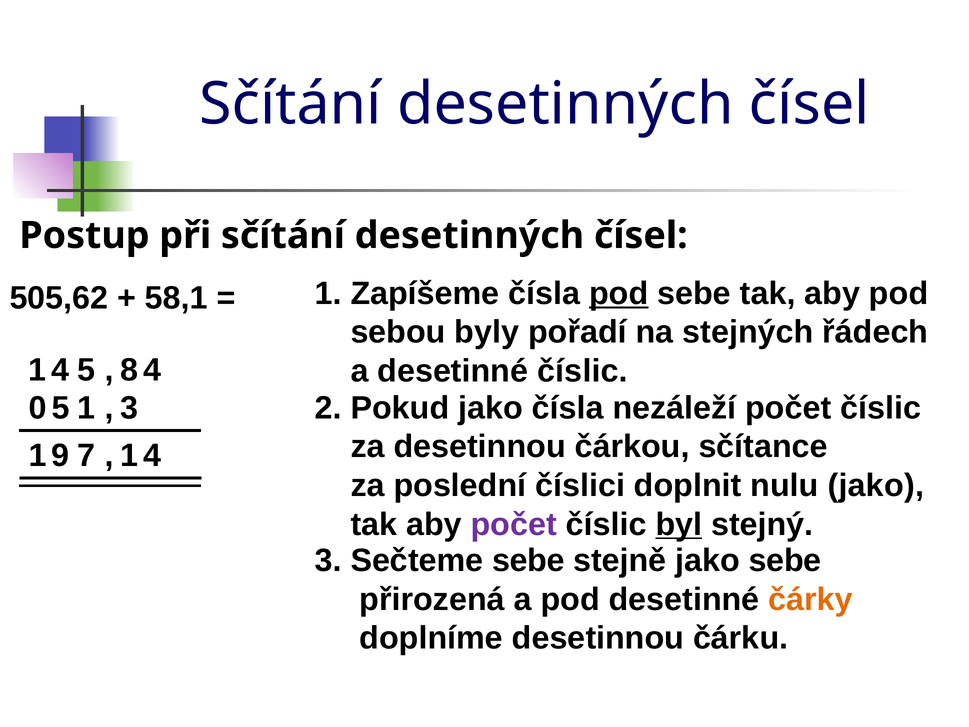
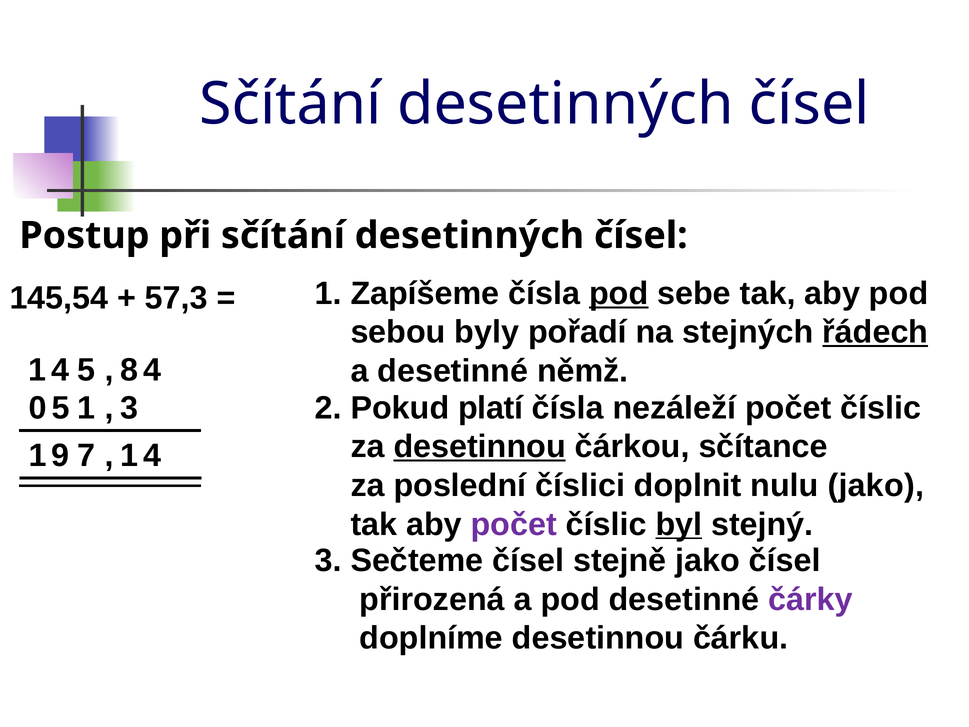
505,62: 505,62 -> 145,54 (59, 298)
58,1: 58,1 -> 57,3 (176, 298)
řádech underline: none -> present (875, 332)
desetinné číslic: číslic -> němž (583, 371)
Pokud jako: jako -> platí (491, 408)
desetinnou underline: none -> present (480, 447)
Sečteme sebe: sebe -> čísel (528, 560)
jako sebe: sebe -> čísel (785, 560)
čárky colour: orange -> purple (811, 599)
